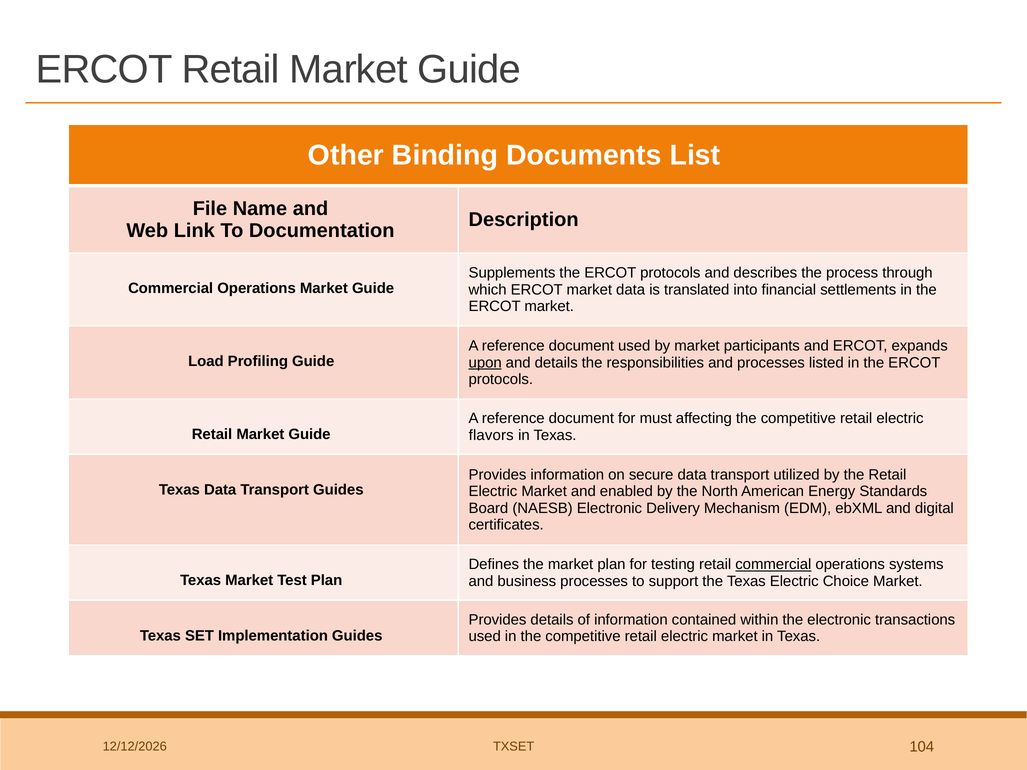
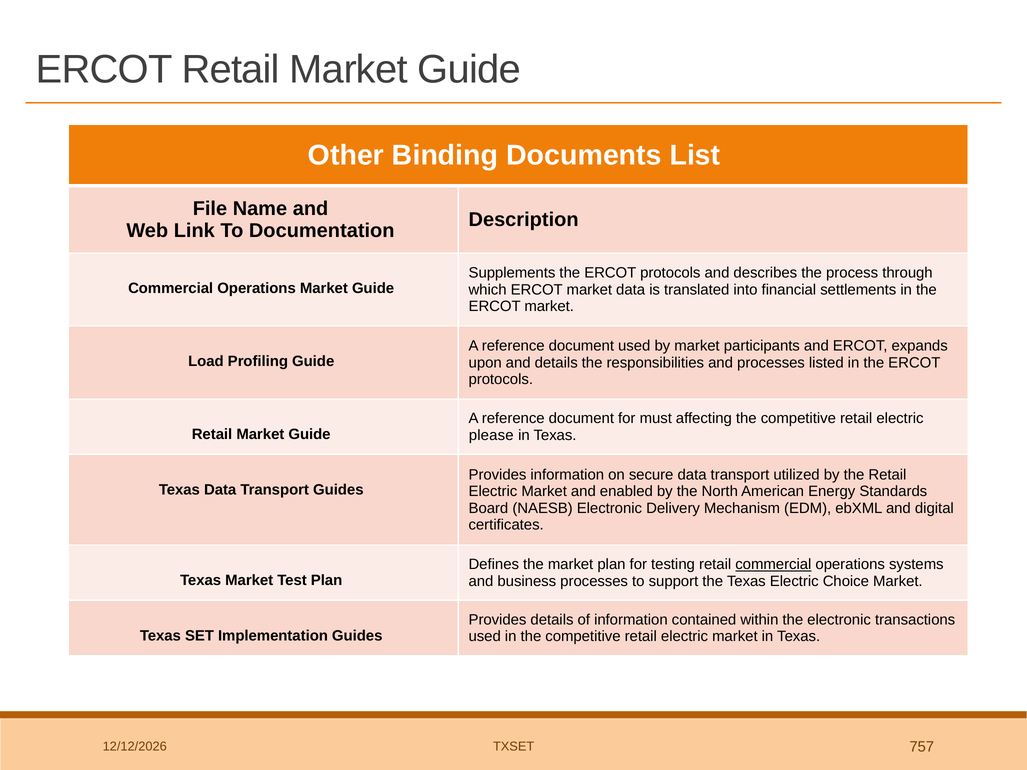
upon underline: present -> none (485, 363)
flavors: flavors -> please (491, 435)
104: 104 -> 757 (922, 747)
